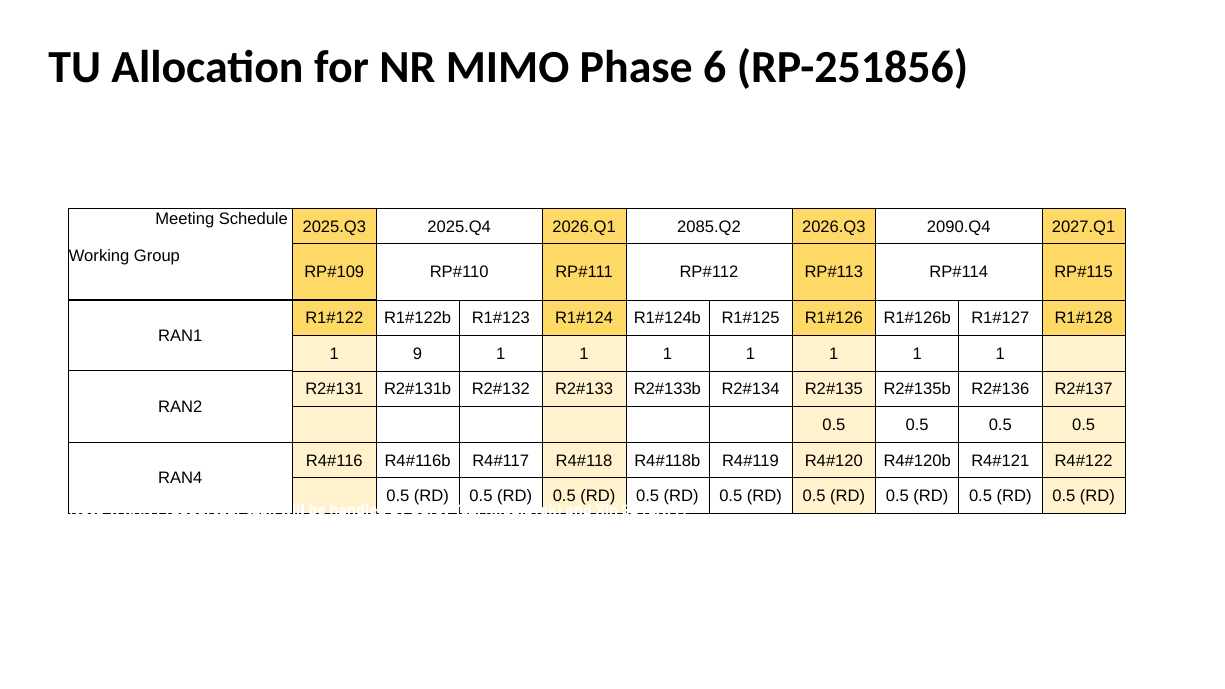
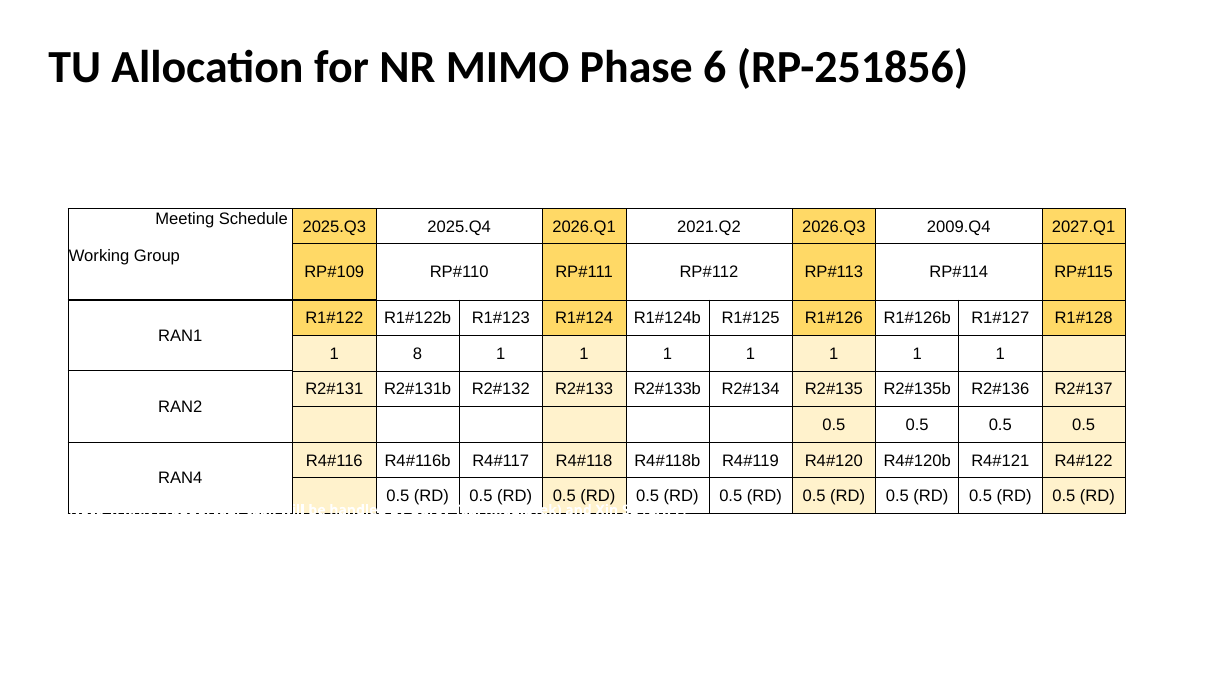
2085.Q2: 2085.Q2 -> 2021.Q2 (709, 227)
2090.Q4: 2090.Q4 -> 2009.Q4 (959, 227)
9: 9 -> 8 (418, 354)
